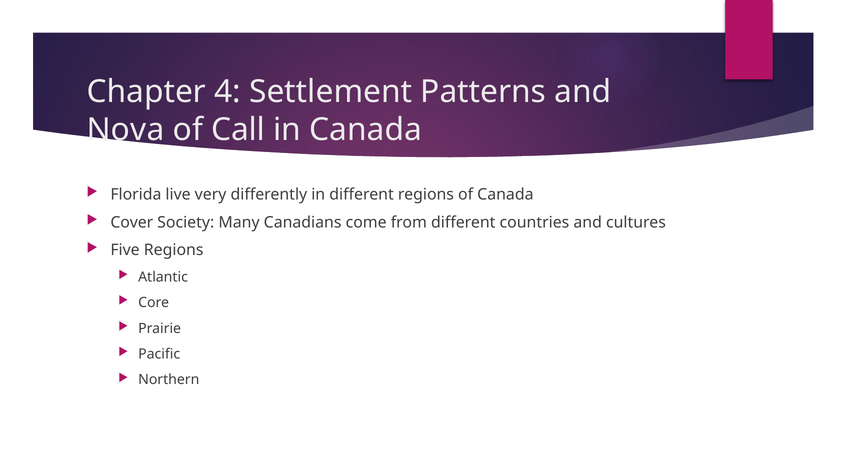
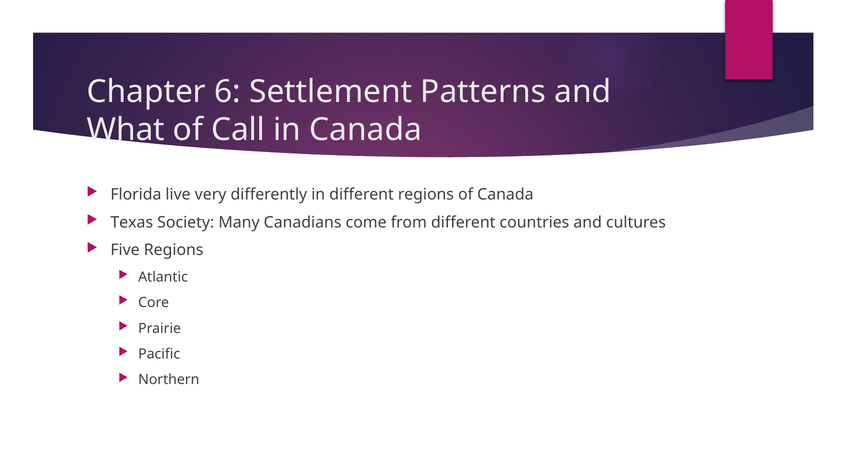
4: 4 -> 6 (228, 92)
Nova: Nova -> What (126, 130)
Cover: Cover -> Texas (132, 223)
